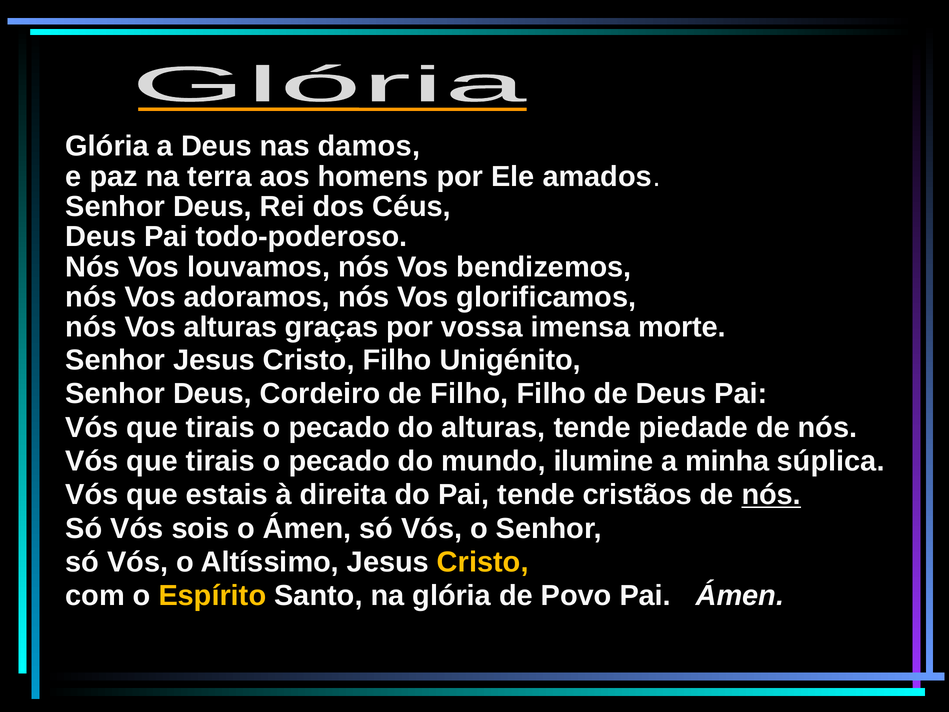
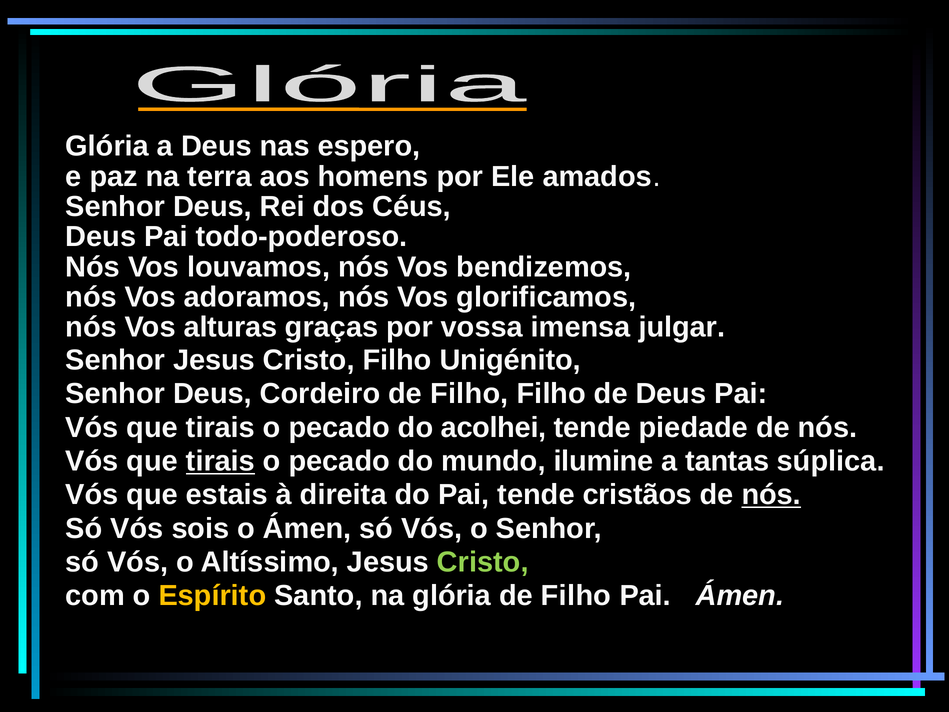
damos: damos -> espero (369, 146)
morte: morte -> julgar (682, 327)
do alturas: alturas -> acolhei (494, 427)
tirais underline: none -> present (220, 461)
minha: minha -> tantas (727, 461)
Cristo colour: yellow -> light green (483, 562)
glória de Povo: Povo -> Filho (576, 596)
